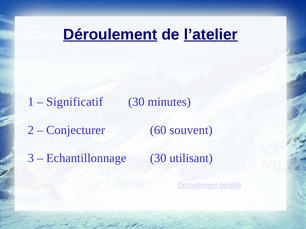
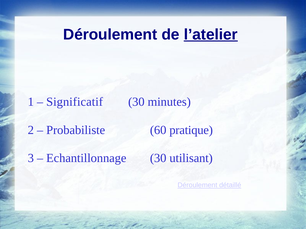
Déroulement underline: present -> none (110, 35)
Conjecturer: Conjecturer -> Probabiliste (76, 130)
souvent: souvent -> pratique (191, 130)
